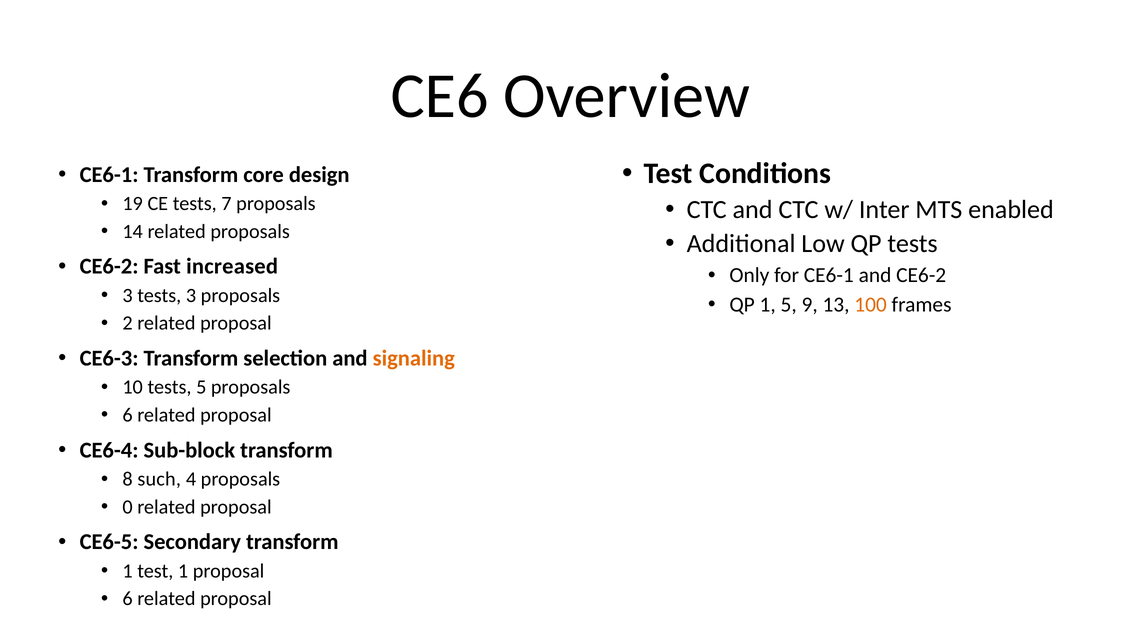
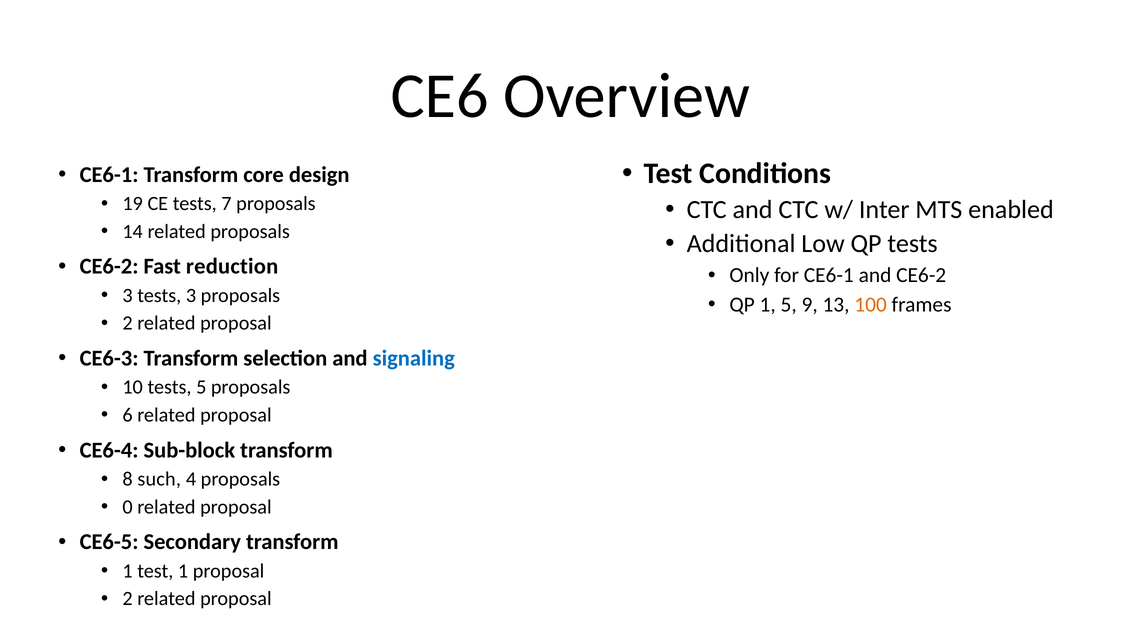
increased: increased -> reduction (232, 266)
signaling colour: orange -> blue (414, 358)
6: 6 -> 2 (128, 599)
